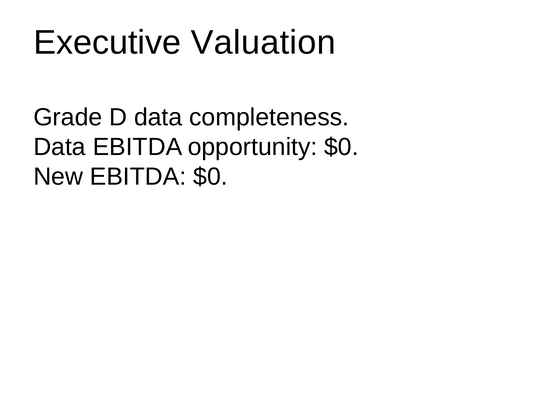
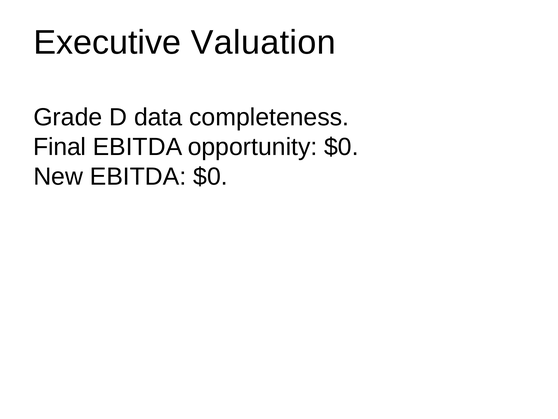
Data: Data -> Final (60, 147)
